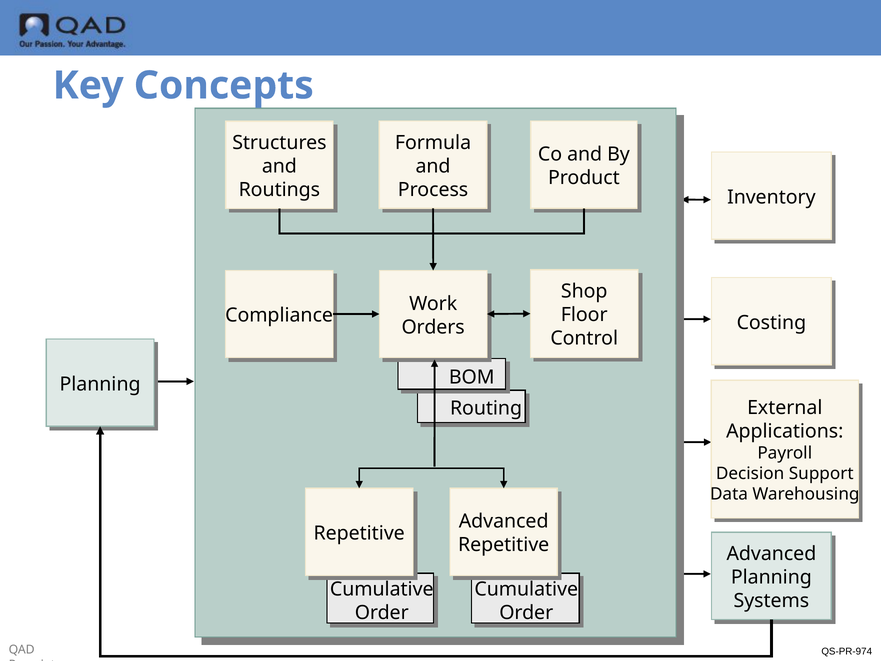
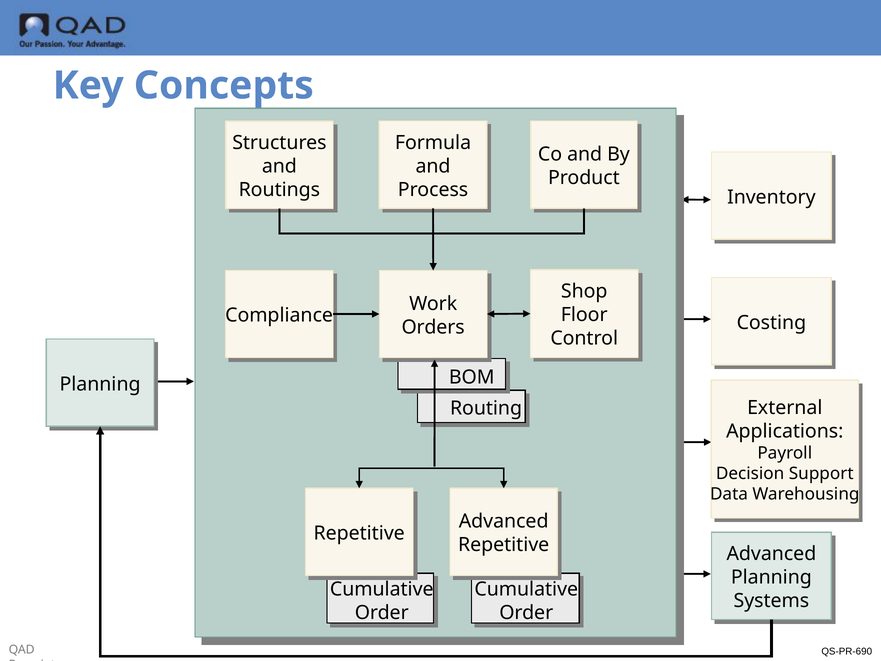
QS-PR-974: QS-PR-974 -> QS-PR-690 (847, 652)
